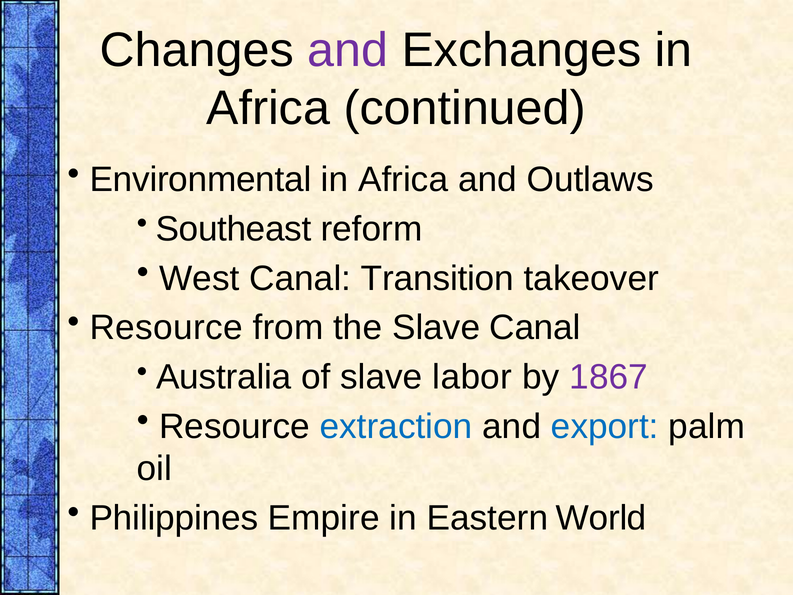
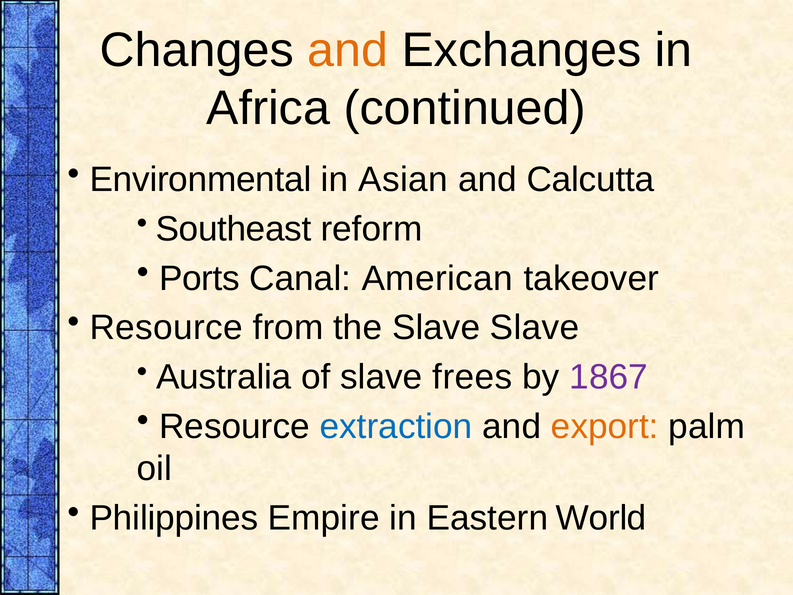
and colour: purple -> orange (348, 50)
Africa: Africa -> Asian (403, 180)
Outlaws: Outlaws -> Calcutta (590, 180)
West: West -> Ports (199, 278)
Transition: Transition -> American (437, 278)
Slave Canal: Canal -> Slave (535, 328)
labor: labor -> frees (472, 377)
export colour: blue -> orange (605, 426)
